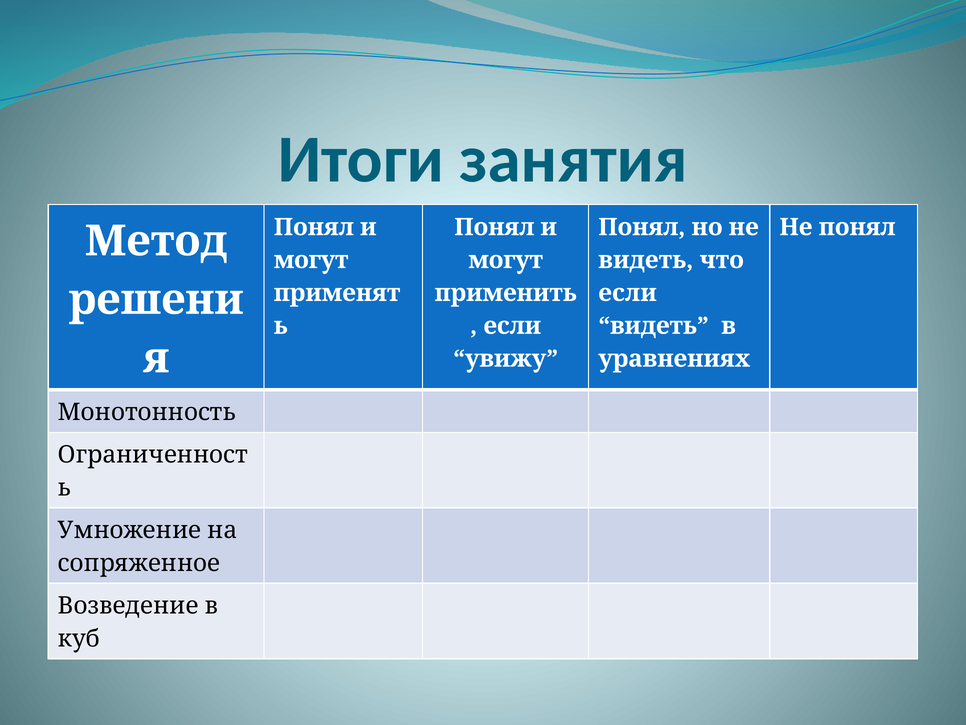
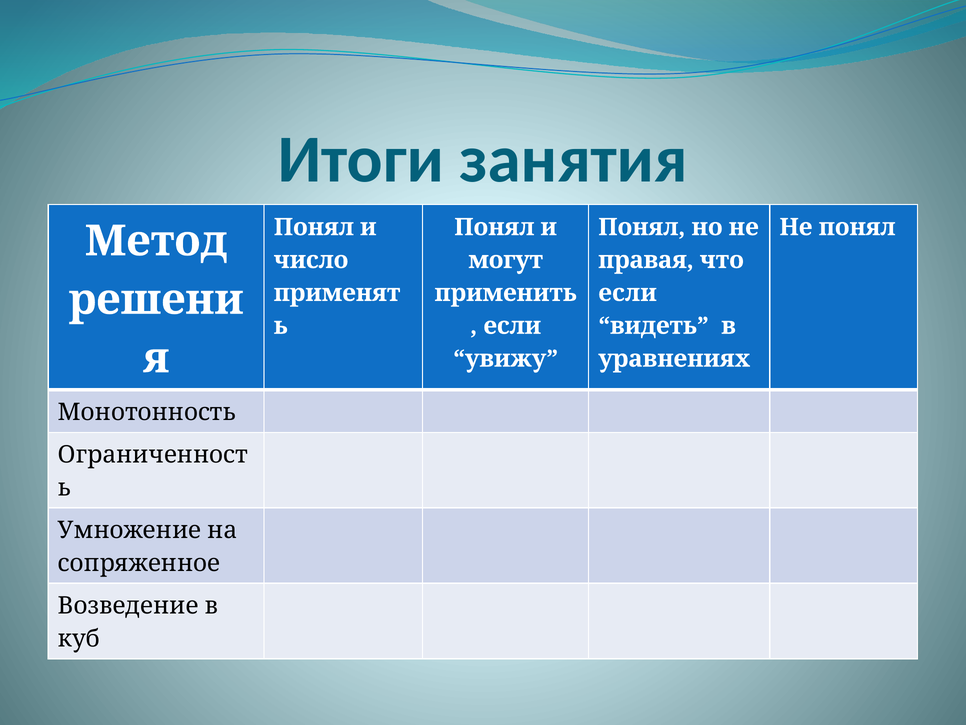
могут: могут -> число (311, 260)
видеть: видеть -> правая (646, 260)
